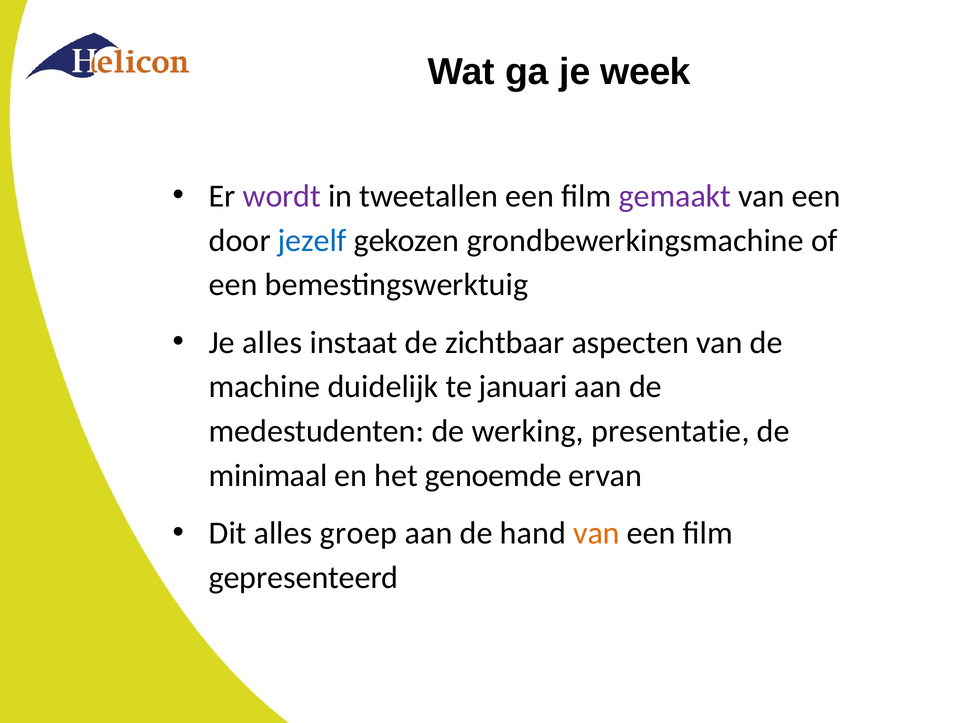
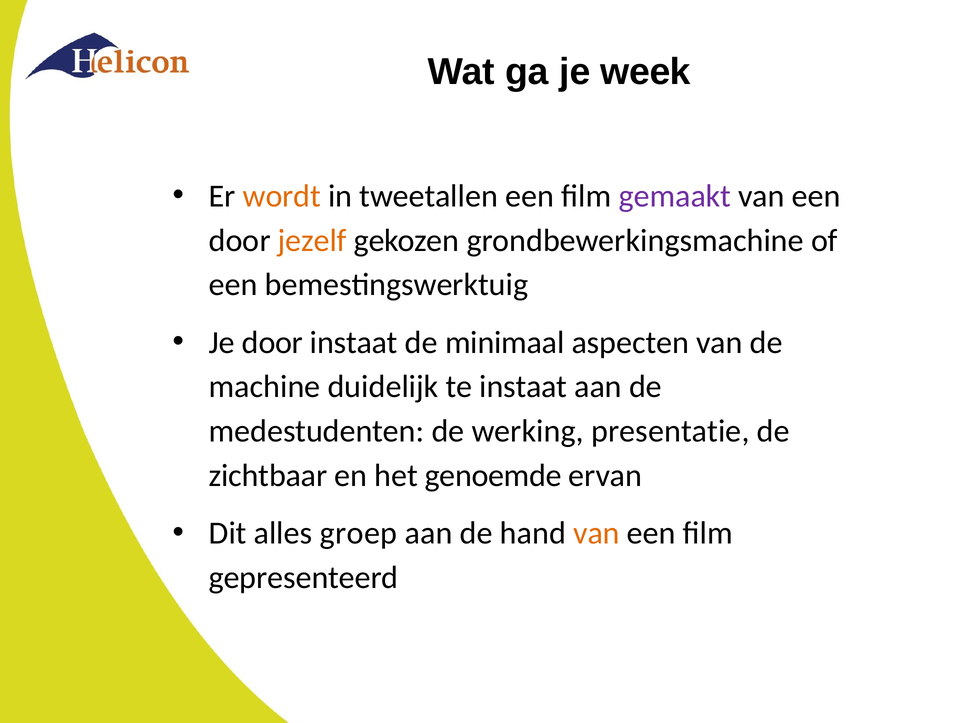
wordt colour: purple -> orange (282, 196)
jezelf colour: blue -> orange (312, 240)
Je alles: alles -> door (272, 343)
zichtbaar: zichtbaar -> minimaal (505, 343)
te januari: januari -> instaat (523, 387)
minimaal: minimaal -> zichtbaar (268, 475)
